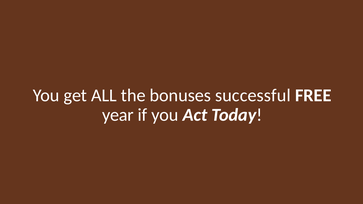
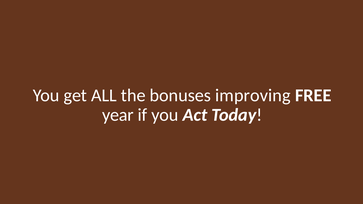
successful: successful -> improving (253, 95)
